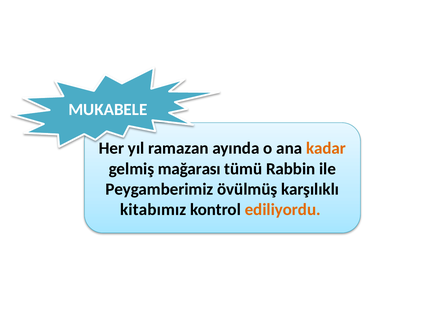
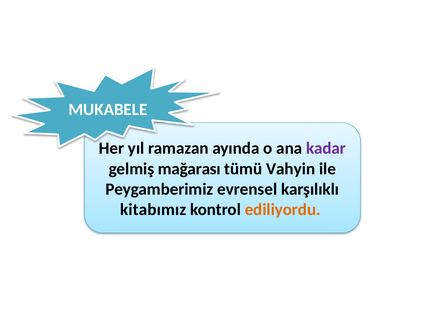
kadar colour: orange -> purple (326, 149)
Rabbin: Rabbin -> Vahyin (291, 169)
övülmüş: övülmüş -> evrensel (247, 189)
